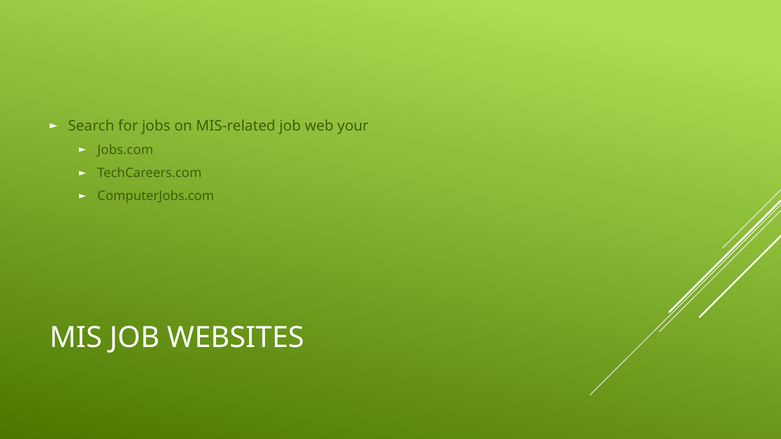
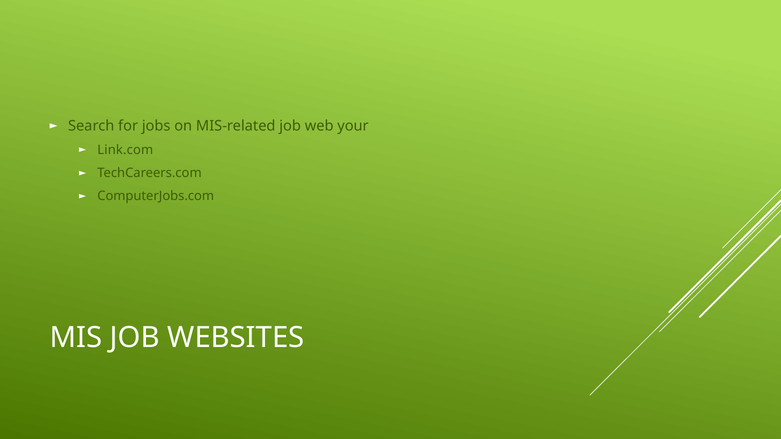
Jobs.com: Jobs.com -> Link.com (125, 150)
